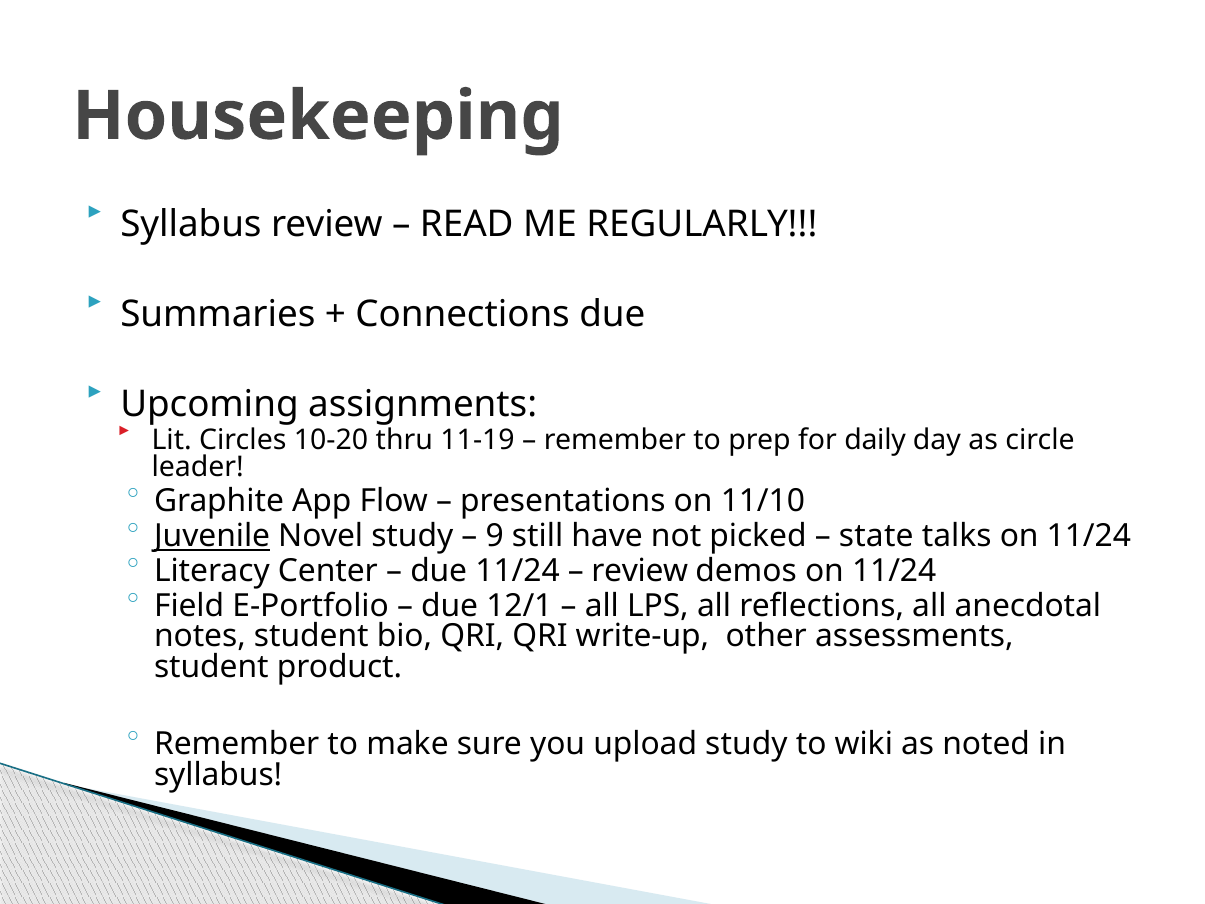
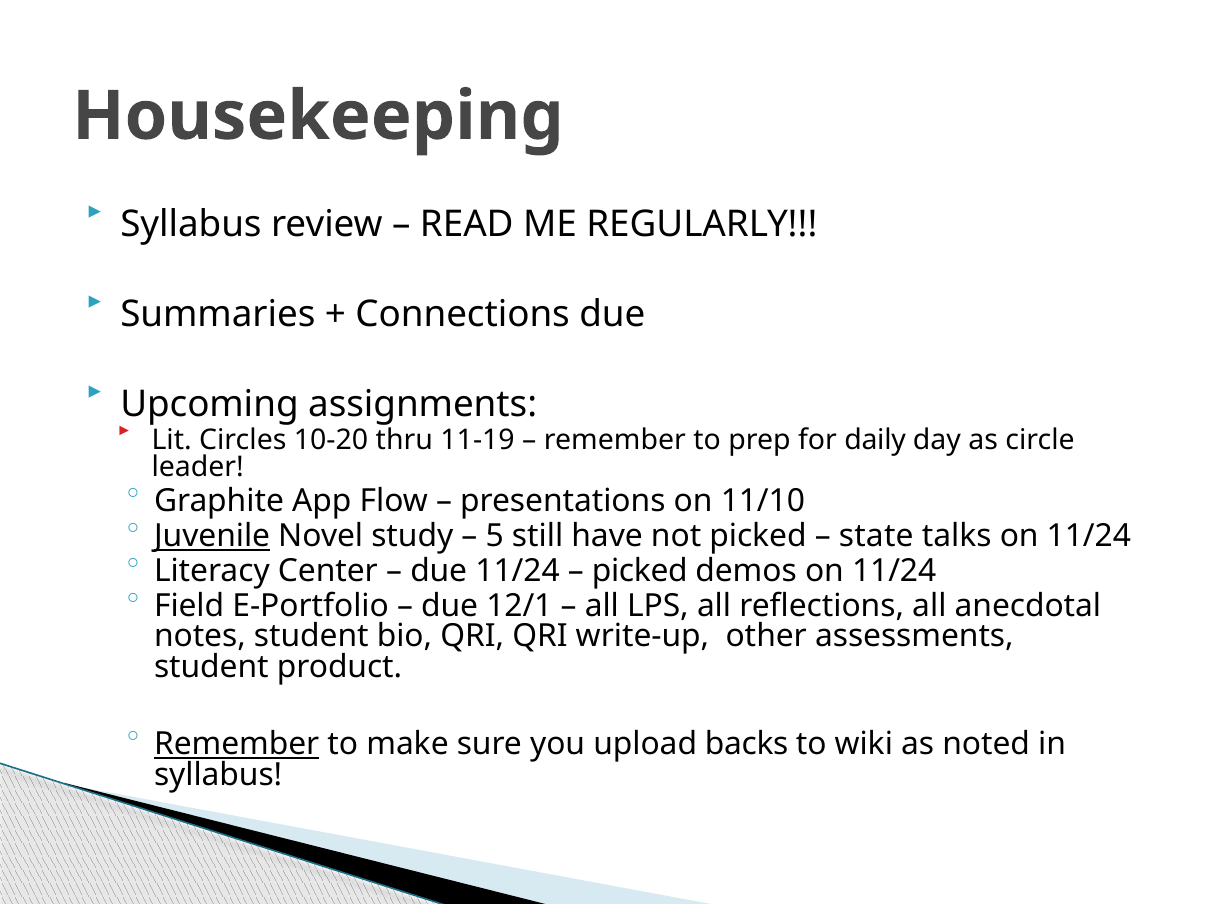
9: 9 -> 5 (495, 536)
review: review -> picked (640, 571)
Remember underline: none -> present (237, 744)
upload study: study -> backs (747, 744)
